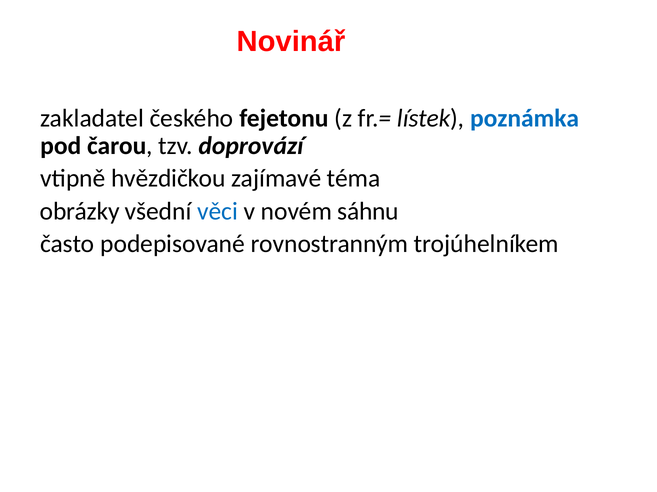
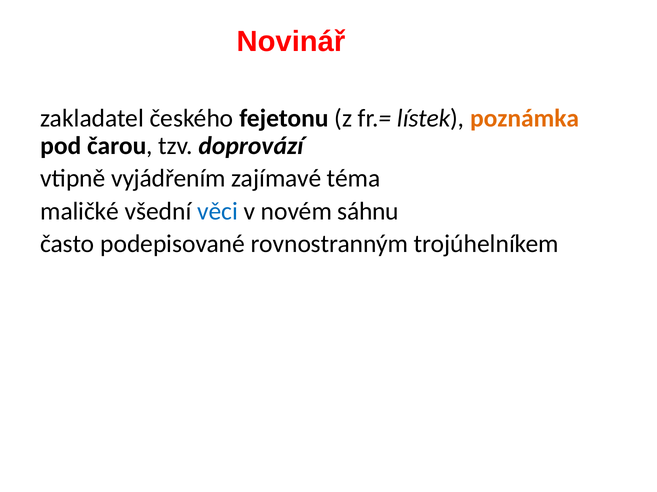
poznámka colour: blue -> orange (525, 118)
hvězdičkou: hvězdičkou -> vyjádřením (168, 179)
obrázky: obrázky -> maličké (80, 212)
